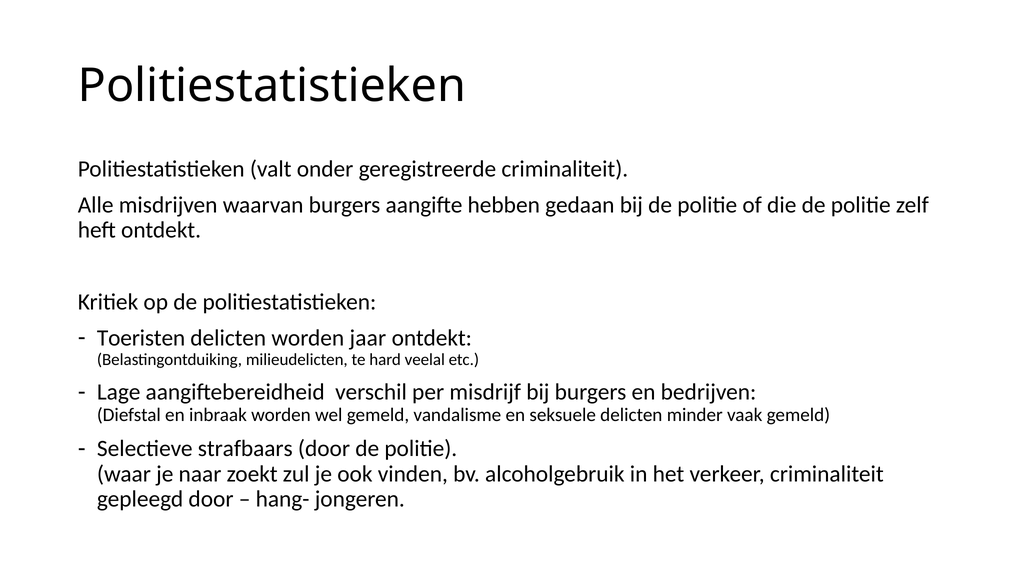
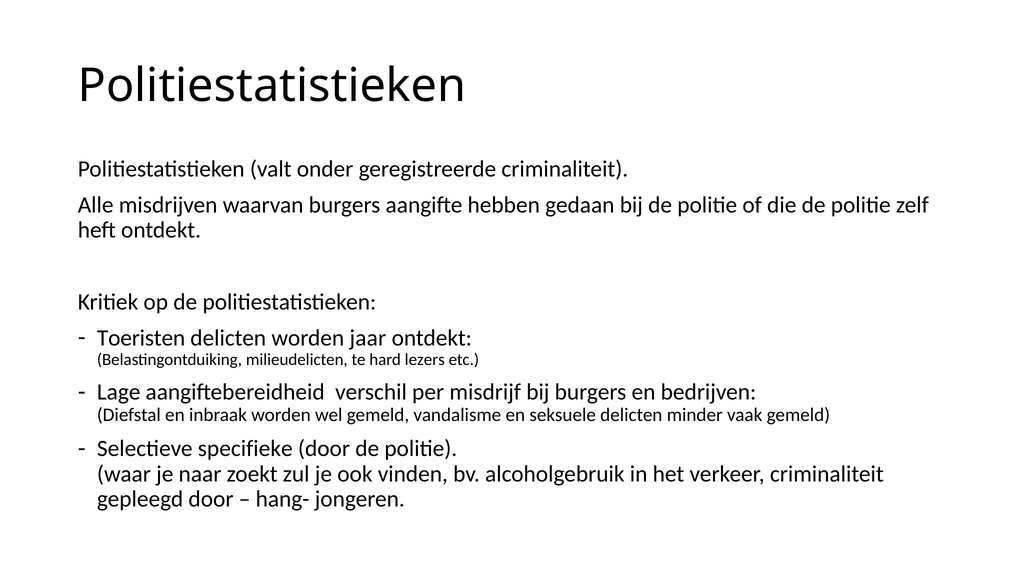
veelal: veelal -> lezers (425, 360)
strafbaars: strafbaars -> specifieke (245, 449)
